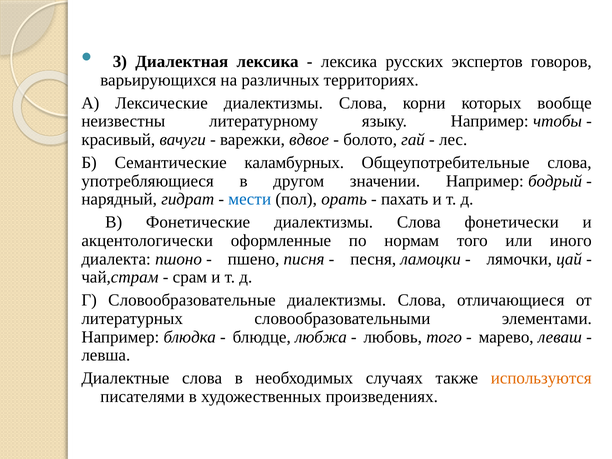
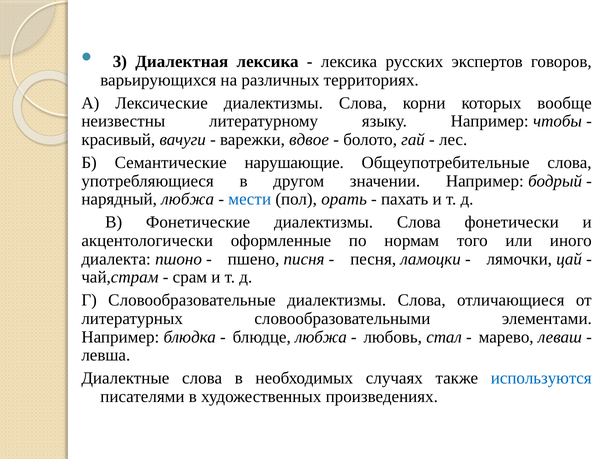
каламбурных: каламбурных -> нарушающие (294, 163)
нарядный гидрат: гидрат -> любжа (188, 199)
любовь того: того -> стал (444, 337)
используются colour: orange -> blue (541, 378)
